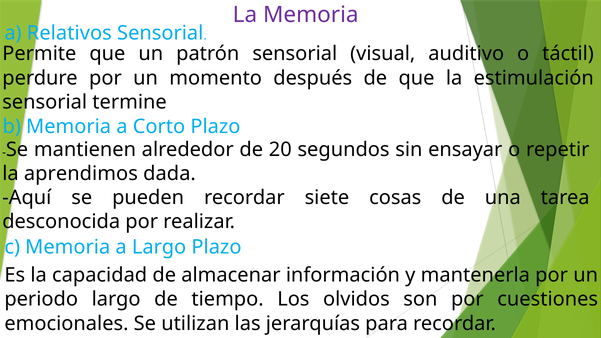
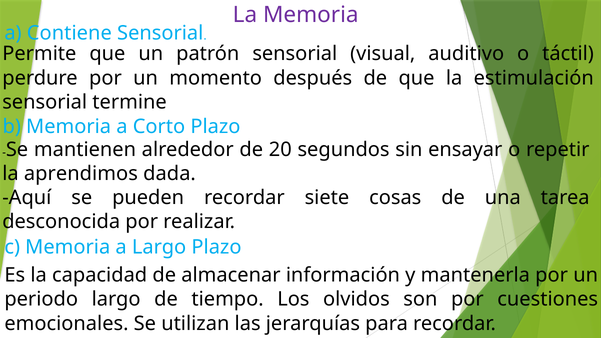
Relativos: Relativos -> Contiene (69, 33)
